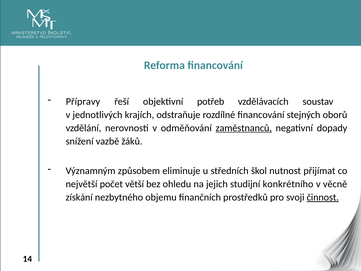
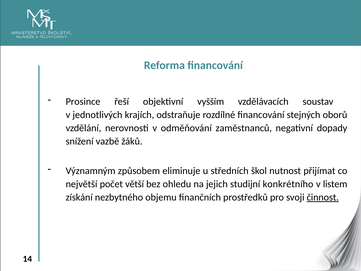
Přípravy: Přípravy -> Prosince (83, 101)
potřeb: potřeb -> vyšším (211, 101)
zaměstnanců underline: present -> none (244, 128)
věcně: věcně -> listem (335, 184)
